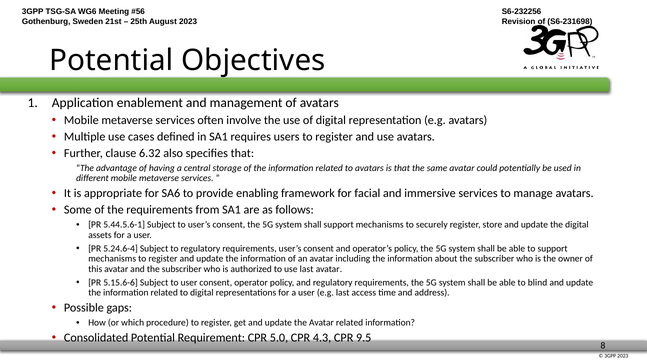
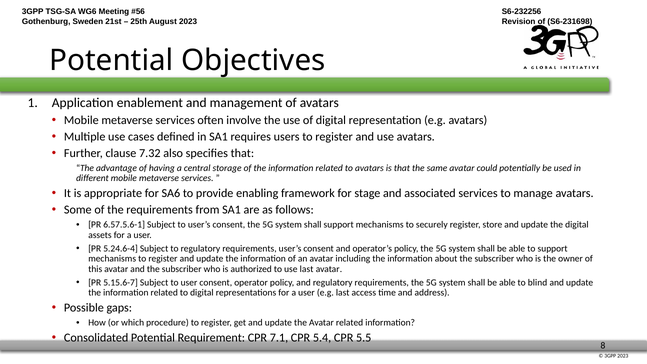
6.32: 6.32 -> 7.32 (150, 153)
facial: facial -> stage (367, 193)
immersive: immersive -> associated (430, 193)
5.44.5.6-1: 5.44.5.6-1 -> 6.57.5.6-1 (124, 225)
5.15.6-6: 5.15.6-6 -> 5.15.6-7 (121, 283)
5.0: 5.0 -> 7.1 (279, 338)
4.3: 4.3 -> 5.4 (322, 338)
9.5: 9.5 -> 5.5 (364, 338)
